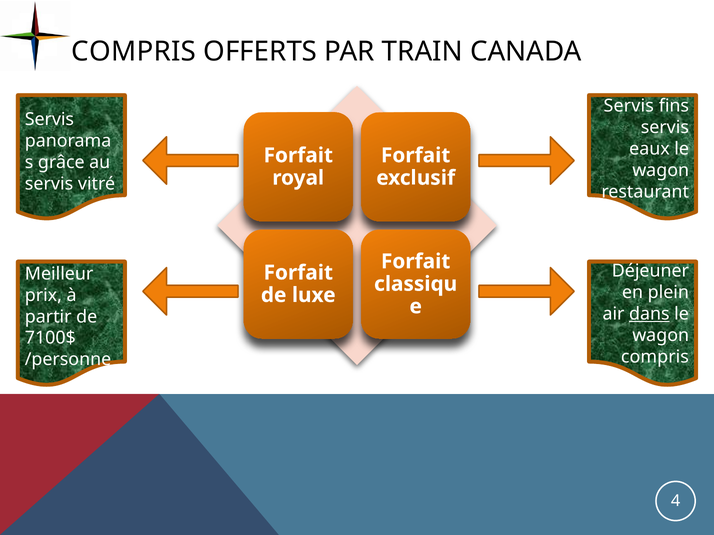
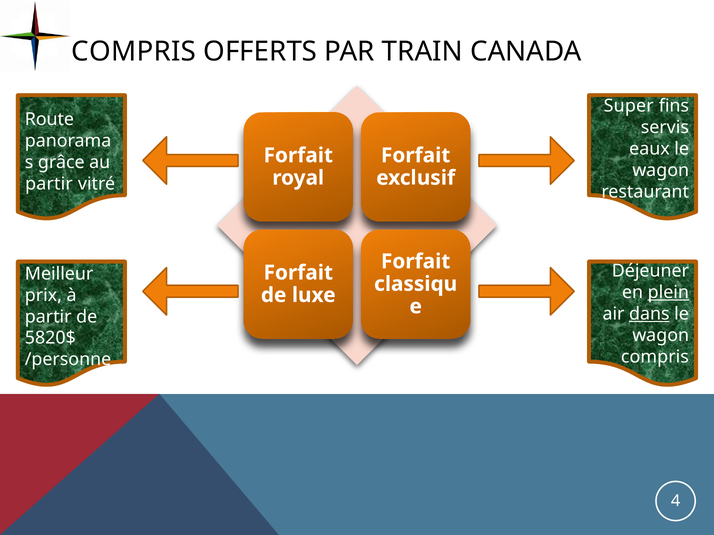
Servis: Servis -> Super (629, 106)
Servis: Servis -> Route (49, 120)
servis: servis -> partir (49, 184)
plein underline: none -> present (668, 293)
7100$: 7100$ -> 5820$ (50, 338)
